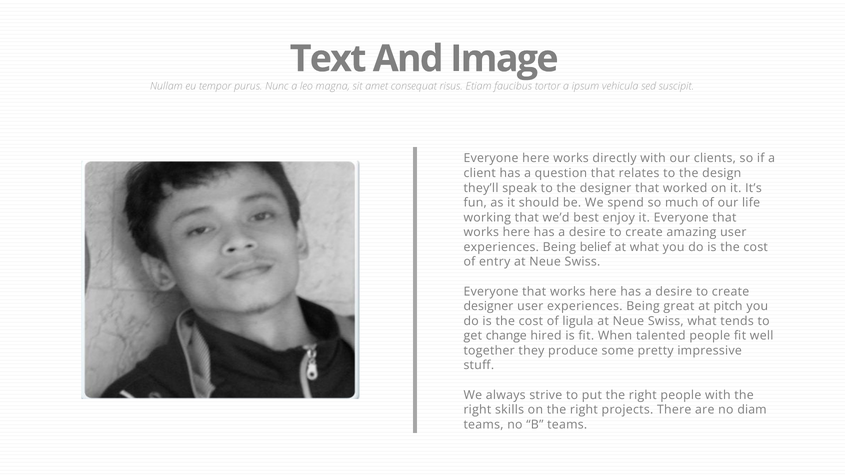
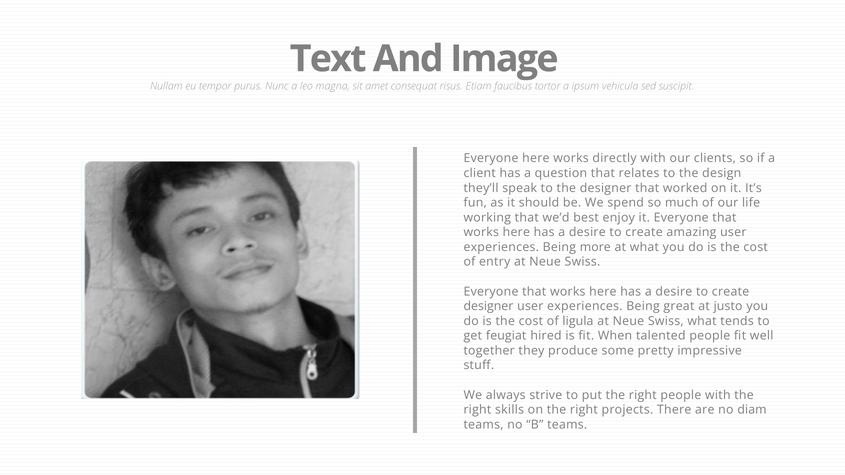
belief: belief -> more (595, 247)
pitch: pitch -> justo (728, 306)
change: change -> feugiat (506, 336)
